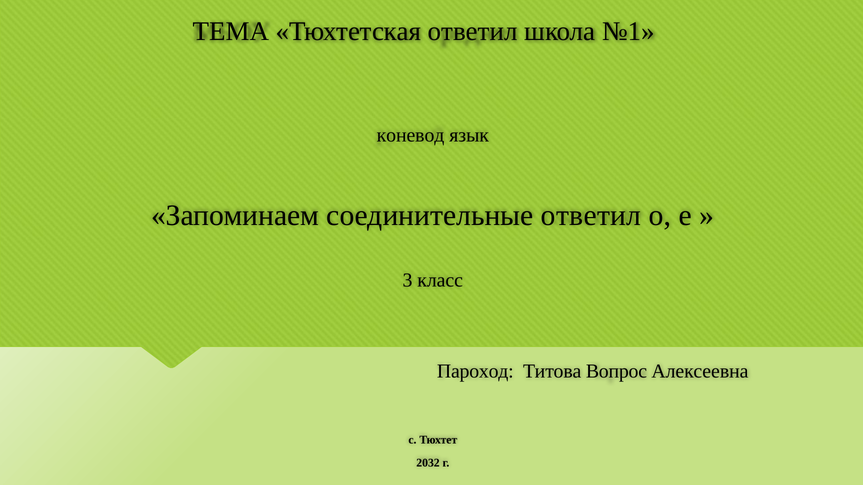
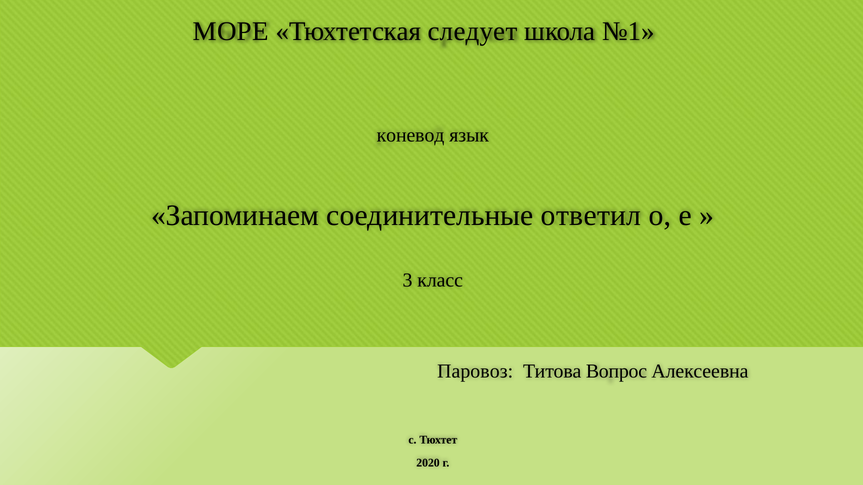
ТЕМА: ТЕМА -> МОРЕ (231, 32)
Тюхтетская ответил: ответил -> следует (473, 32)
Пароход: Пароход -> Паровоз (475, 372)
2032: 2032 -> 2020 (428, 463)
